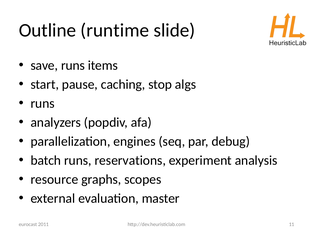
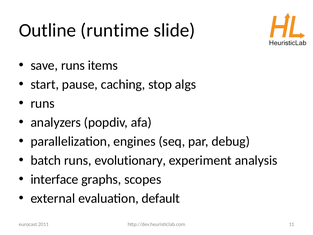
reservations: reservations -> evolutionary (130, 160)
resource: resource -> interface (54, 179)
master: master -> default (161, 198)
